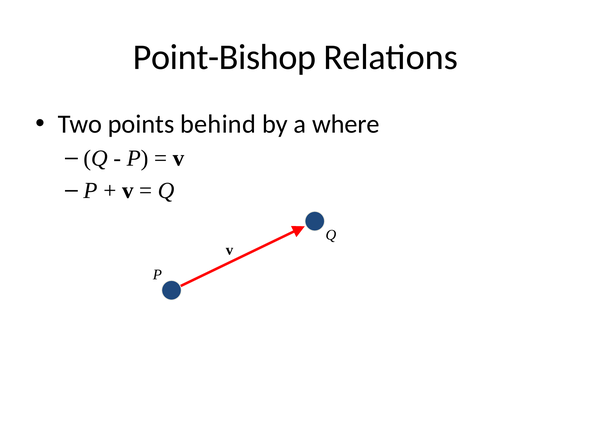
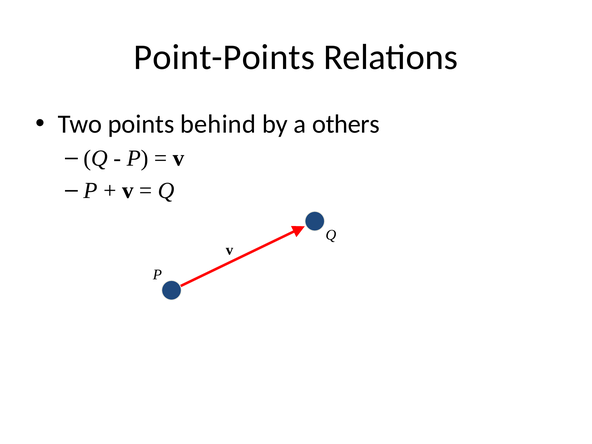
Point-Bishop: Point-Bishop -> Point-Points (224, 57)
where: where -> others (346, 124)
